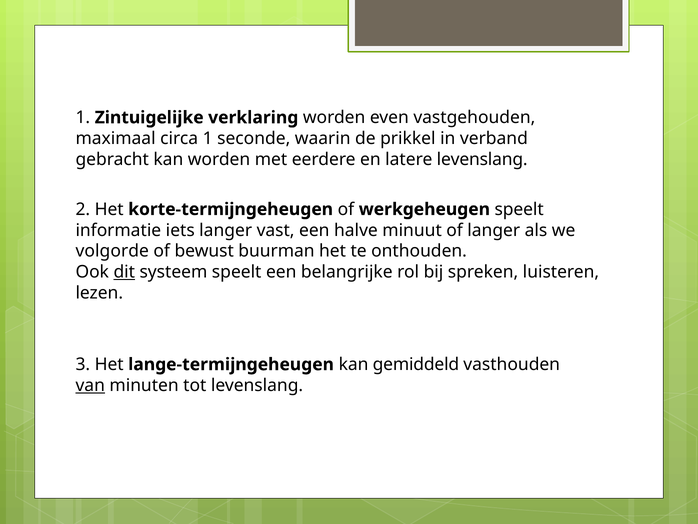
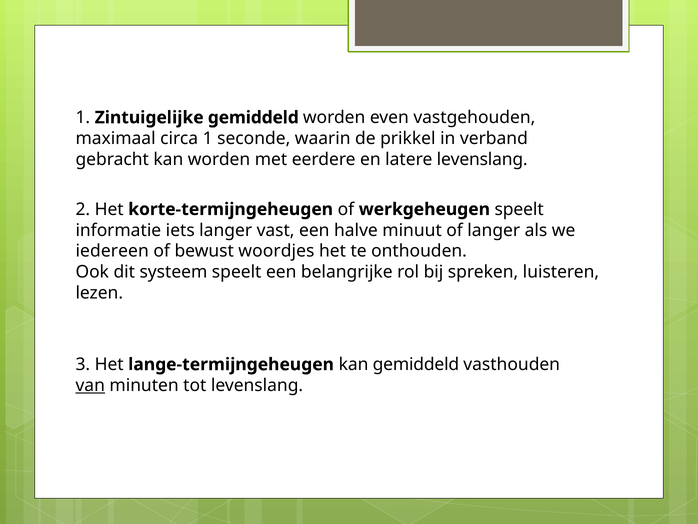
Zintuigelijke verklaring: verklaring -> gemiddeld (253, 117)
volgorde: volgorde -> iedereen (112, 251)
buurman: buurman -> woordjes (276, 251)
dit underline: present -> none (124, 272)
